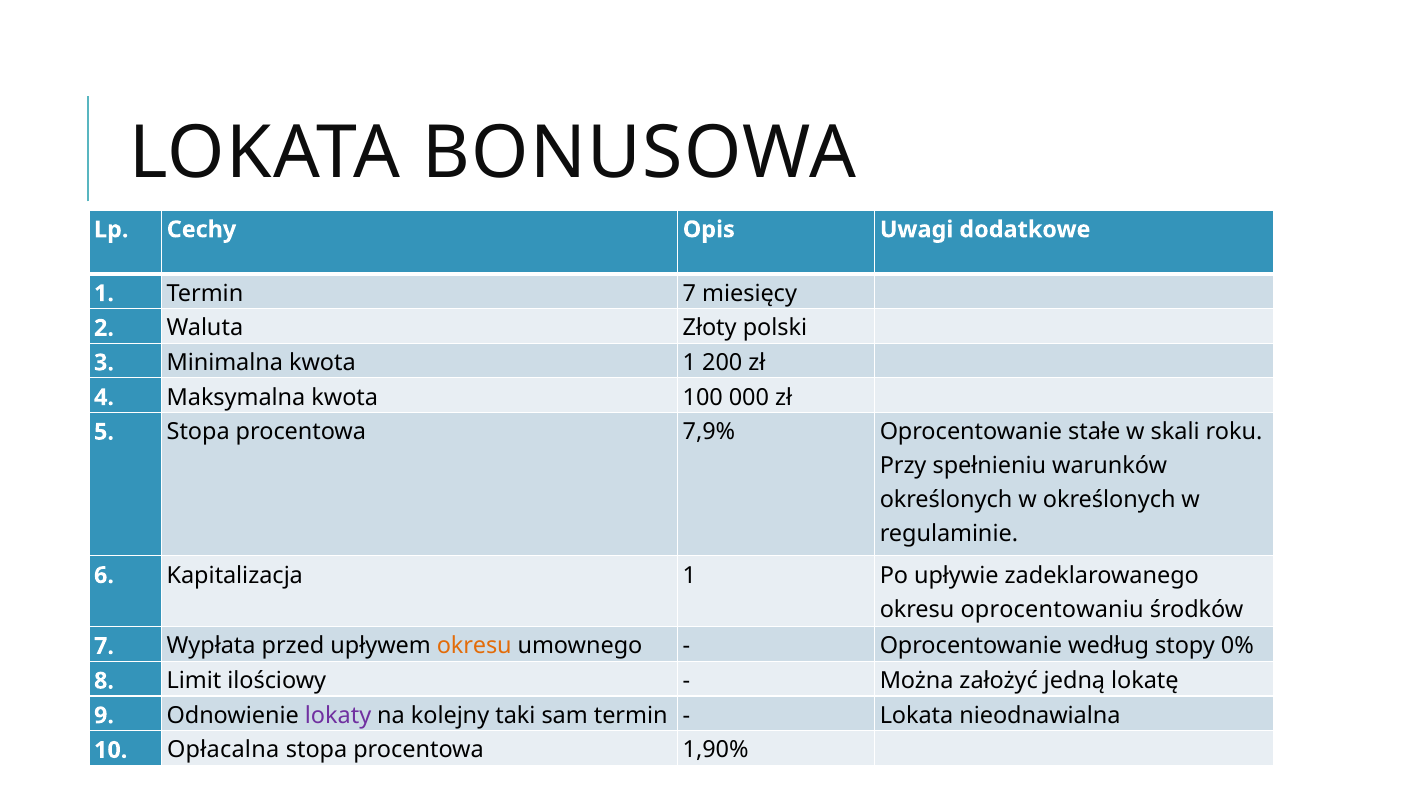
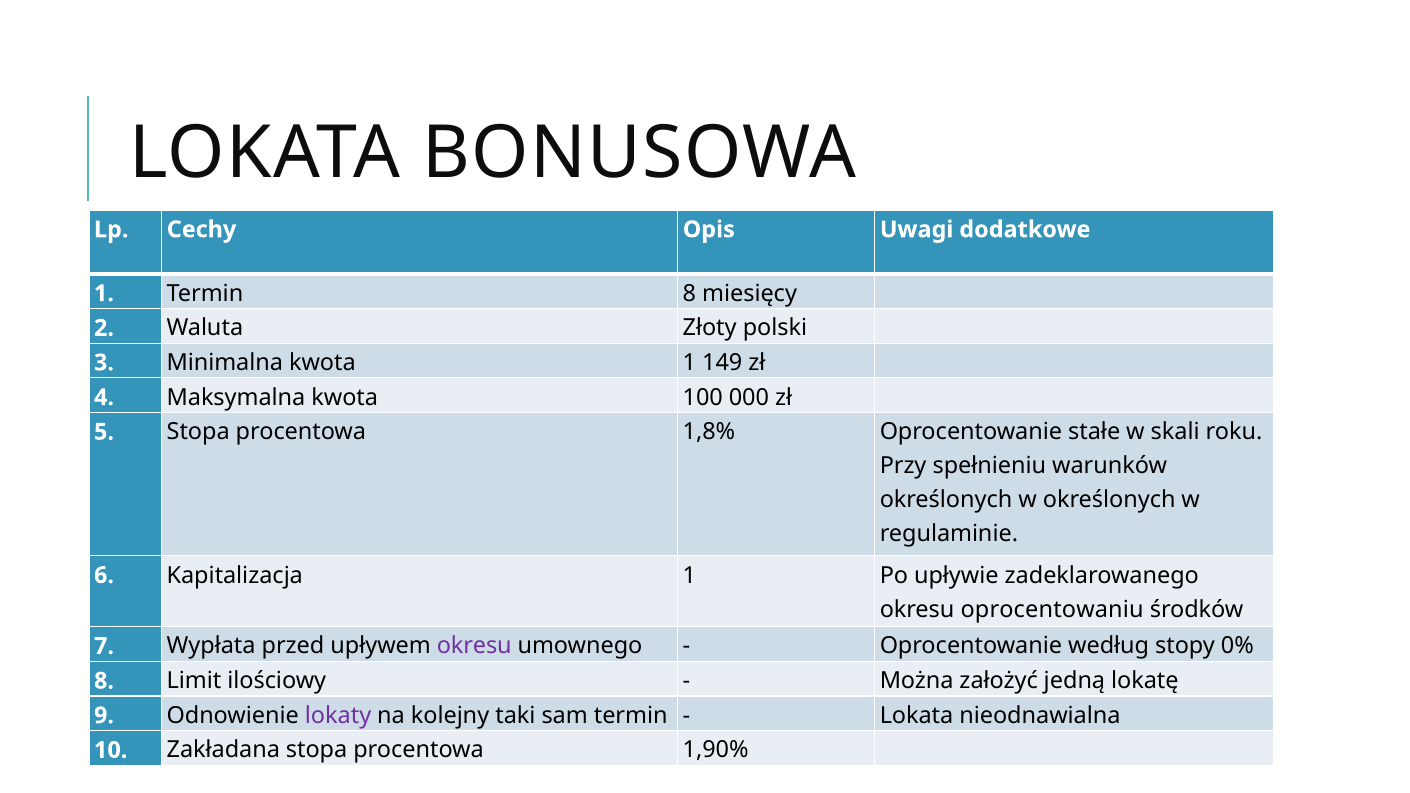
Termin 7: 7 -> 8 (689, 293)
200: 200 -> 149 (722, 363)
7,9%: 7,9% -> 1,8% (709, 432)
okresu colour: orange -> purple (474, 646)
Opłacalna: Opłacalna -> Zakładana (223, 750)
